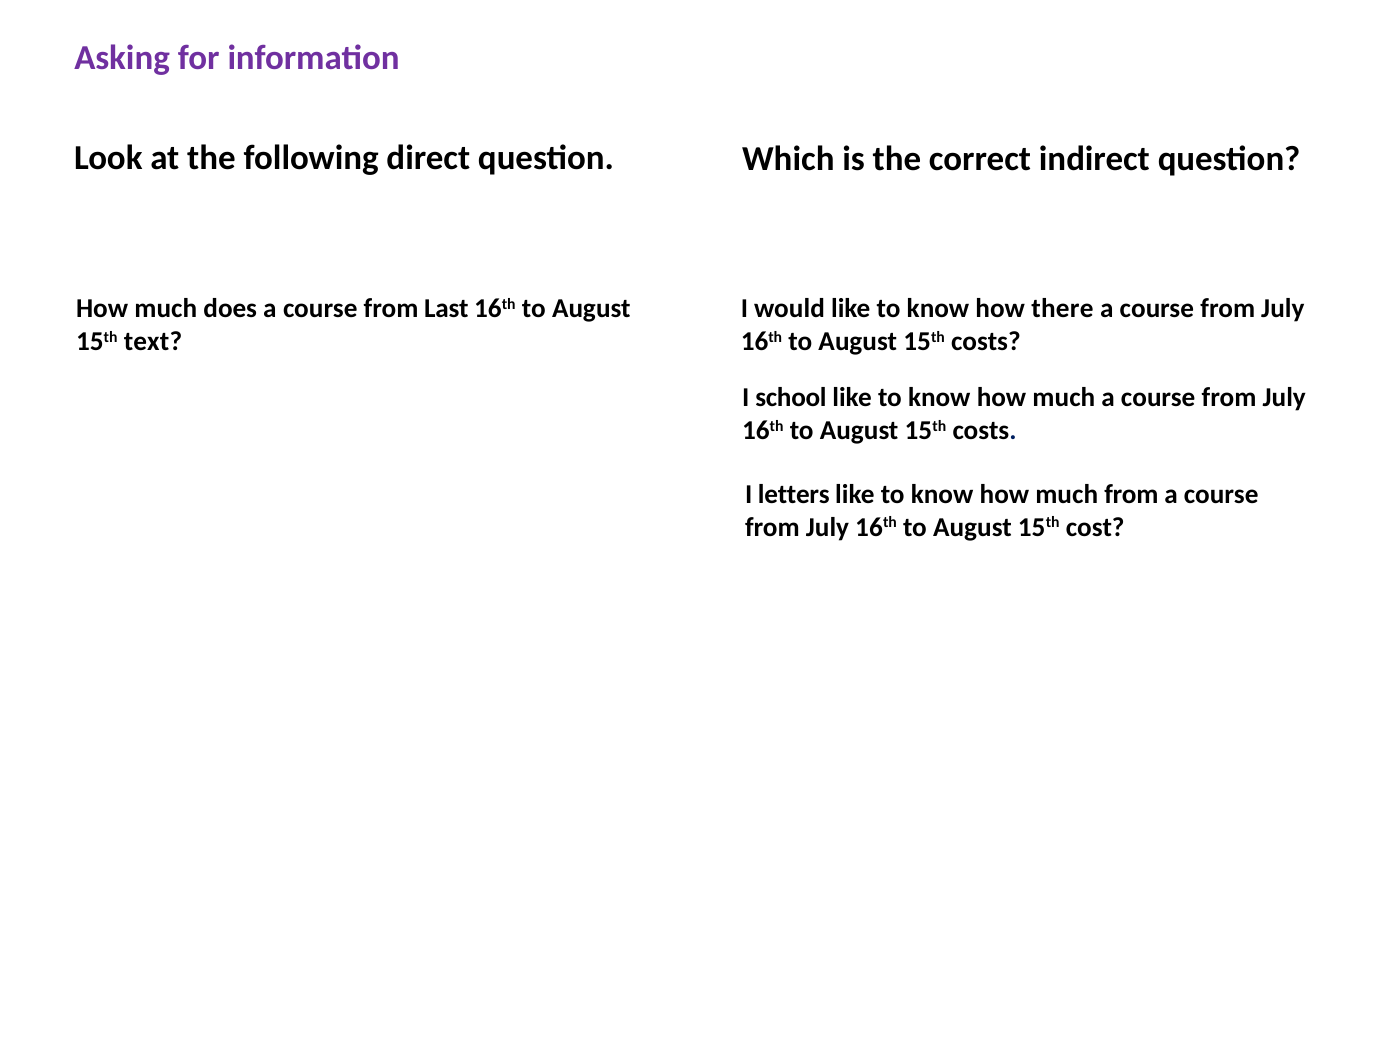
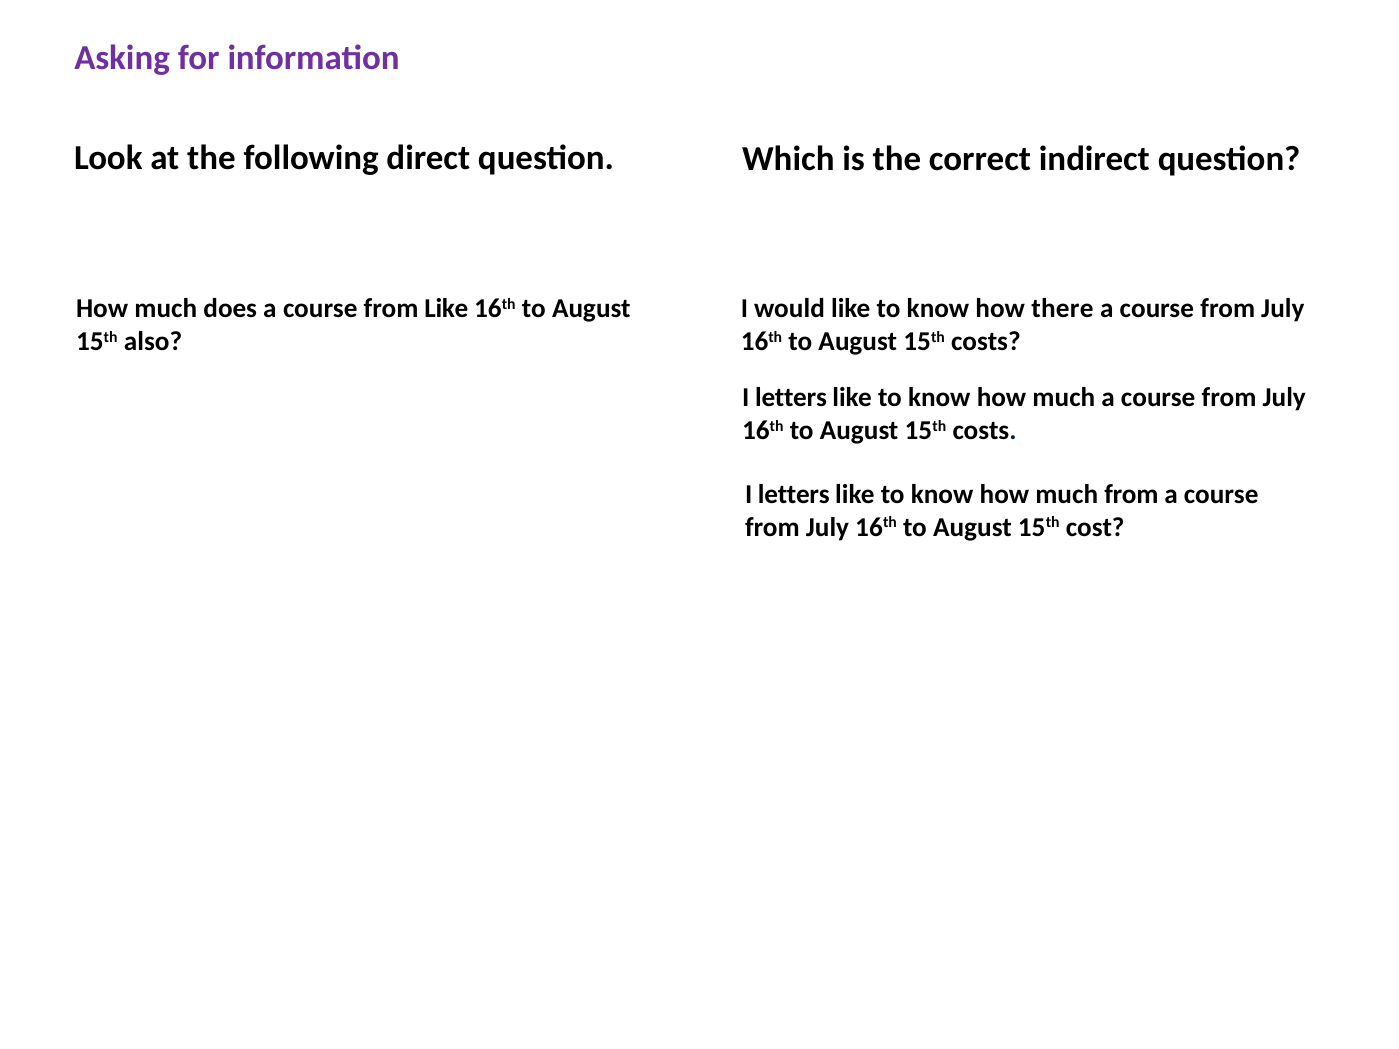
from Last: Last -> Like (446, 309)
text: text -> also (153, 341)
school: school -> letters (791, 398)
